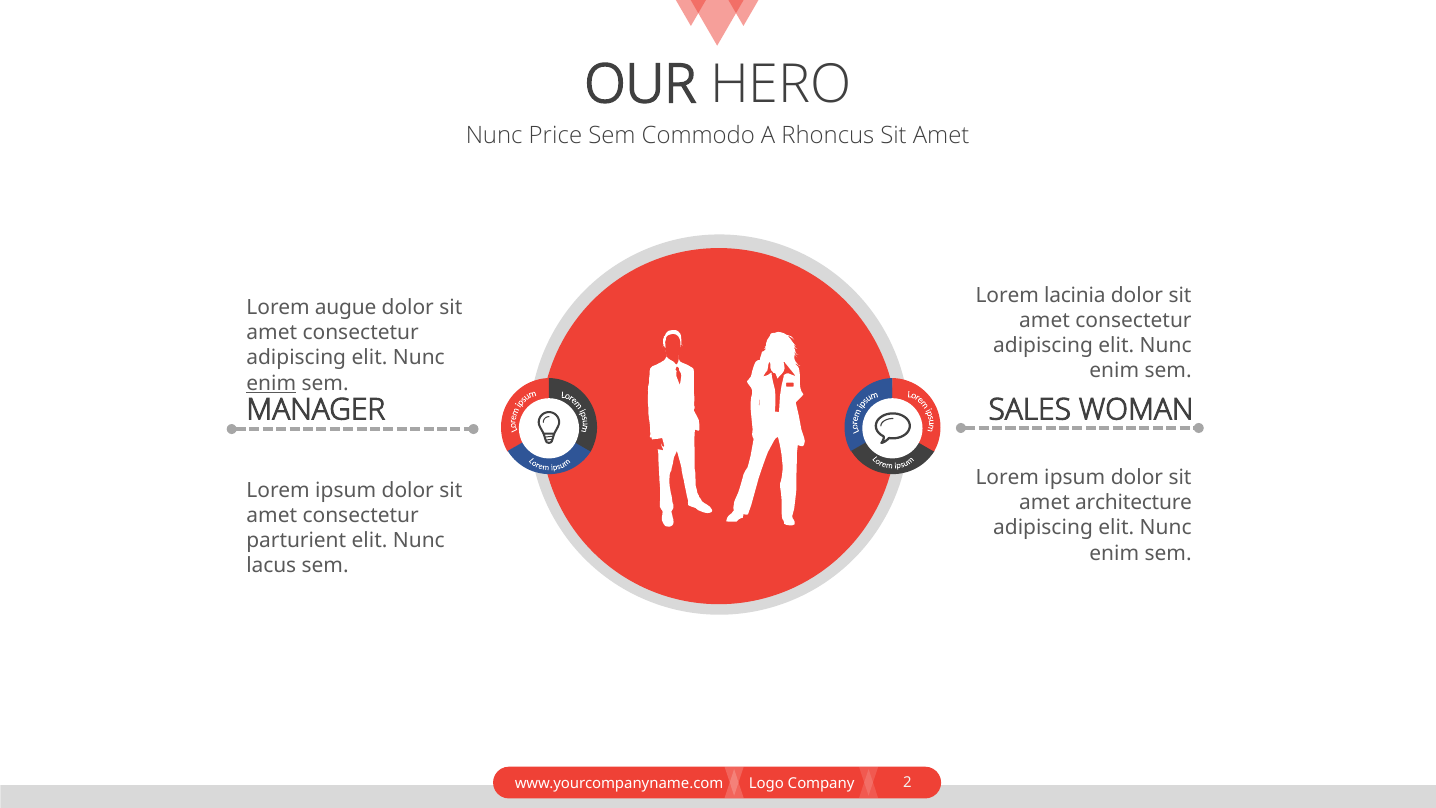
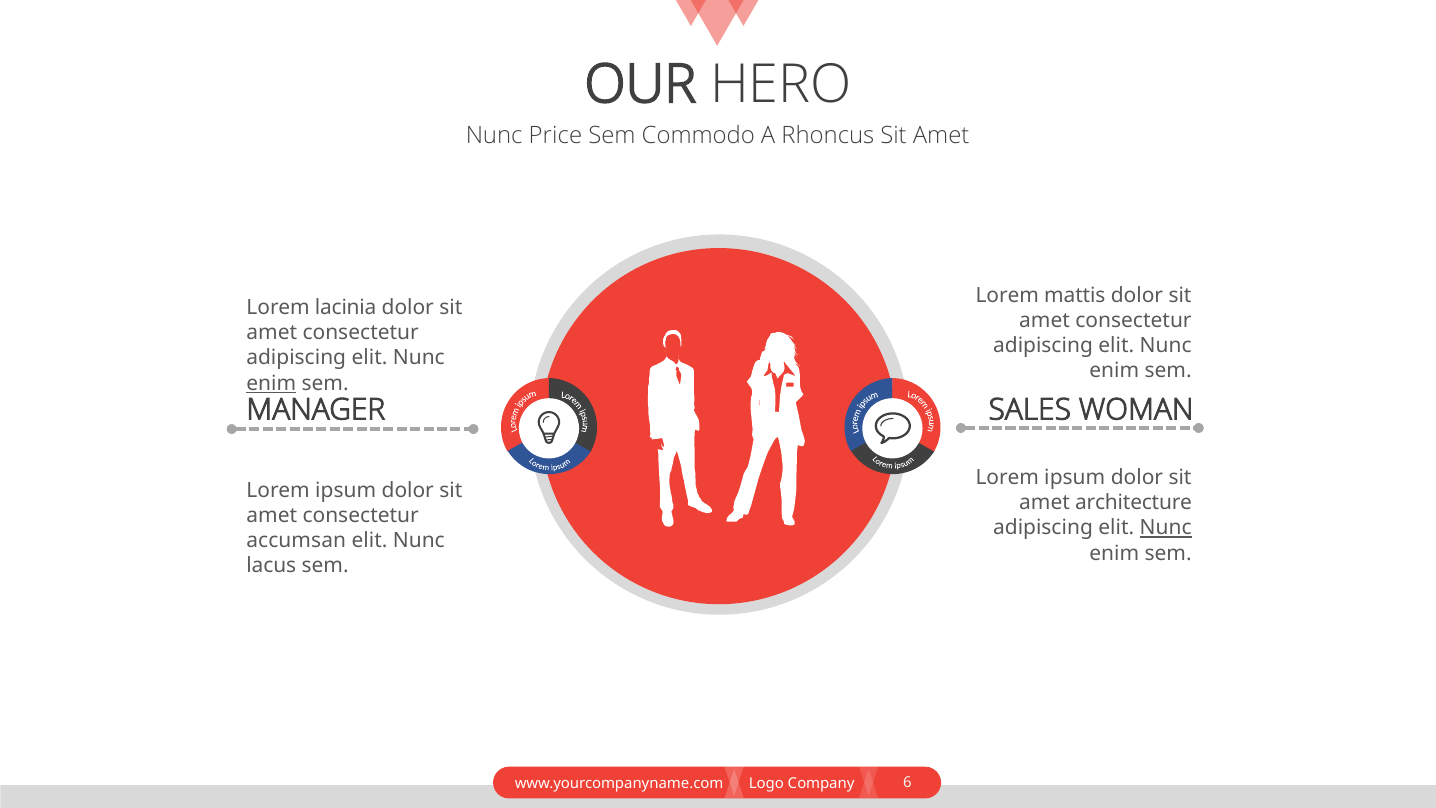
lacinia: lacinia -> mattis (1075, 295)
augue: augue -> lacinia (346, 308)
Nunc underline: none -> present (1166, 528)
parturient: parturient -> accumsan (296, 541)
2: 2 -> 6 (908, 782)
